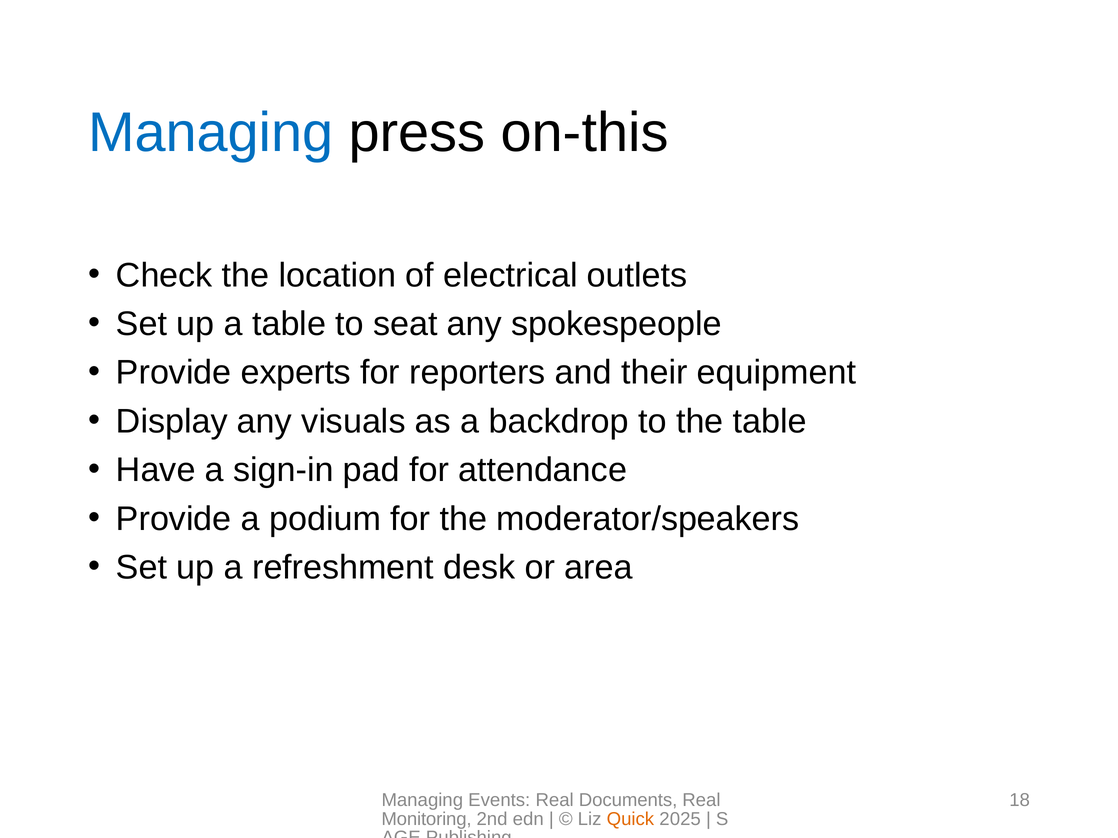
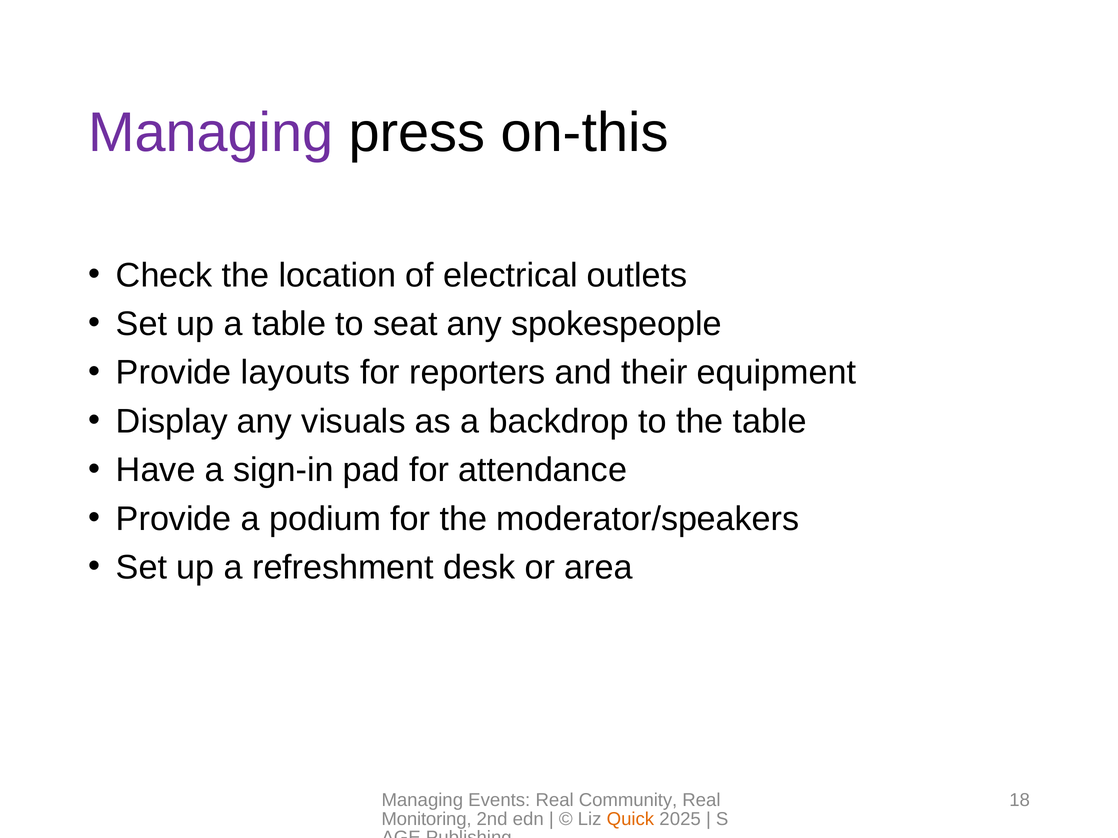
Managing colour: blue -> purple (211, 133)
experts: experts -> layouts (296, 373)
Documents: Documents -> Community (628, 801)
